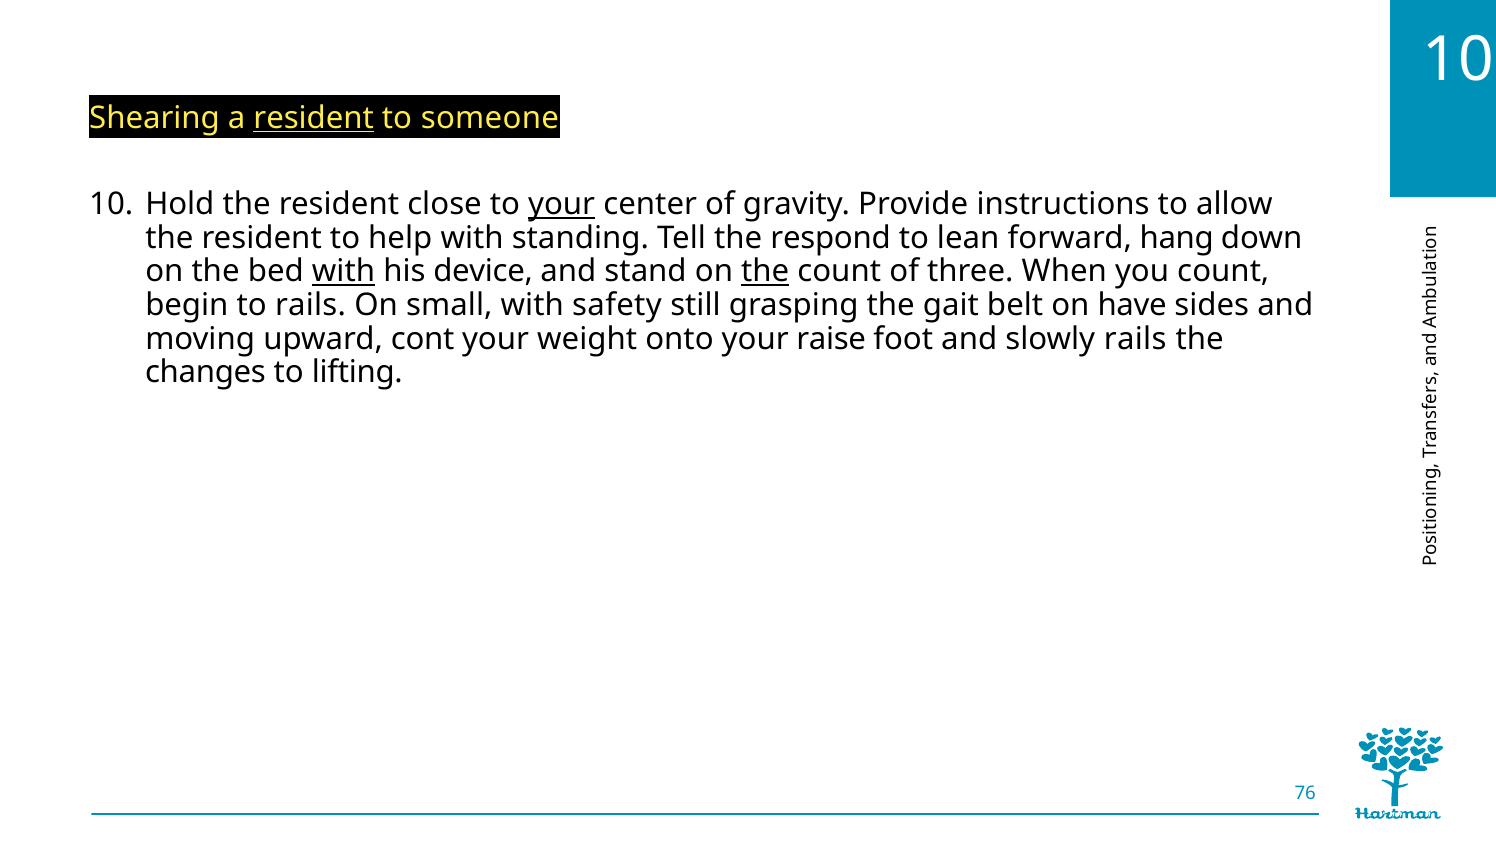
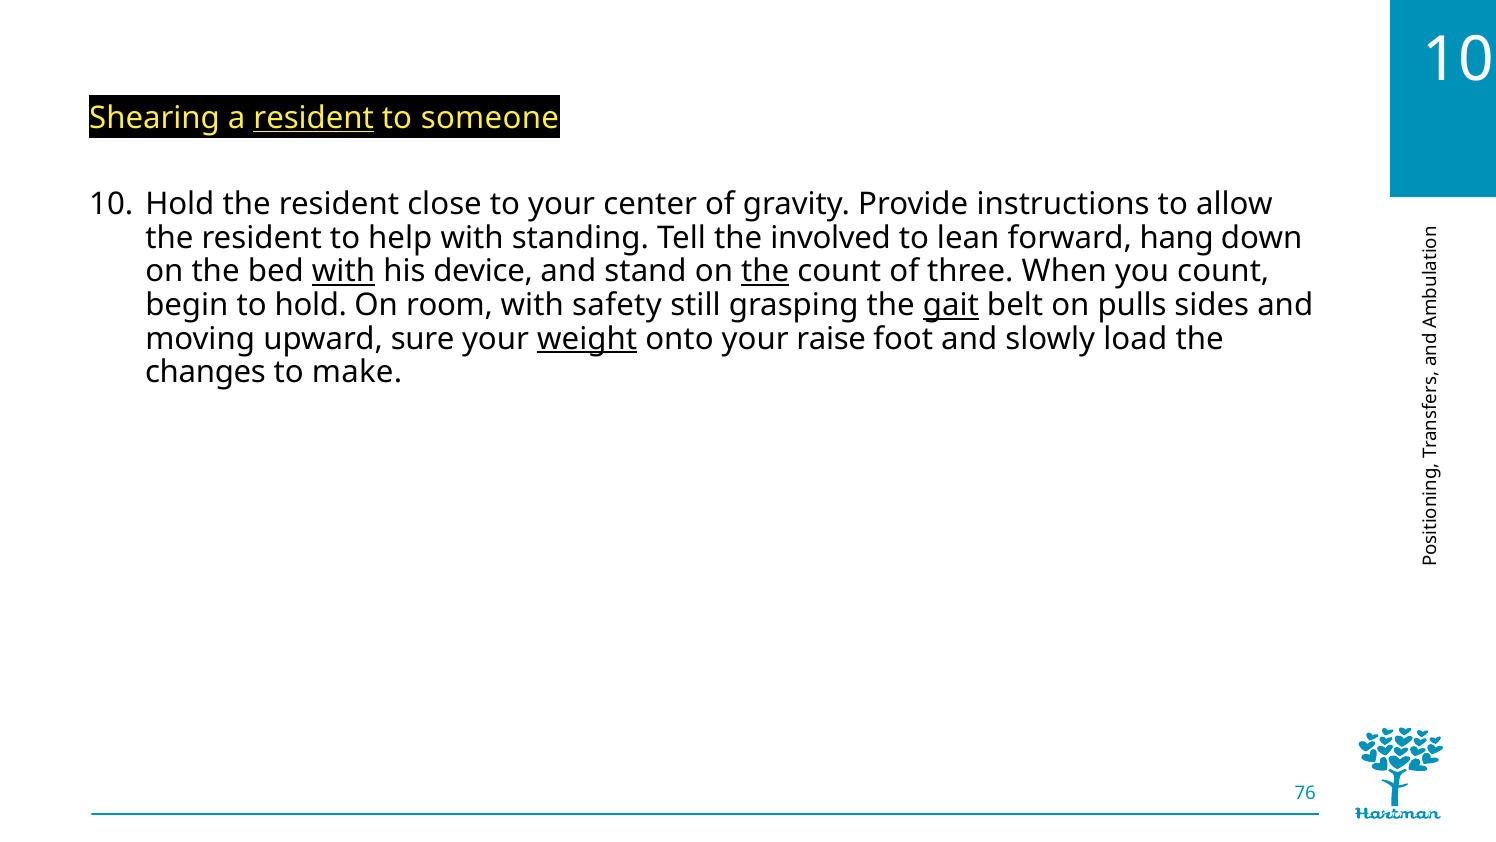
your underline: present -> none (562, 204)
respond: respond -> involved (831, 238)
to rails: rails -> hold (311, 305)
small: small -> room (449, 305)
gait underline: none -> present (951, 305)
have: have -> pulls (1132, 305)
cont: cont -> sure (423, 339)
weight underline: none -> present (587, 339)
slowly rails: rails -> load (1135, 339)
lifting: lifting -> make (357, 372)
